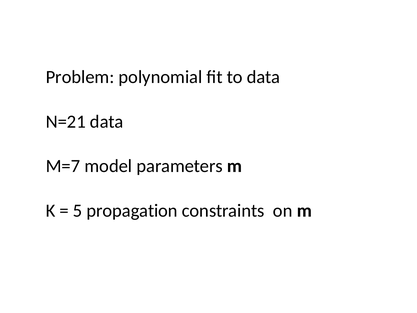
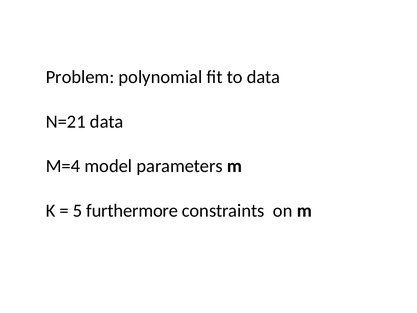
M=7: M=7 -> M=4 (63, 166)
propagation: propagation -> furthermore (132, 210)
